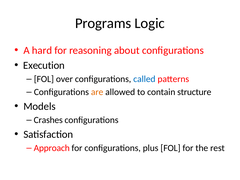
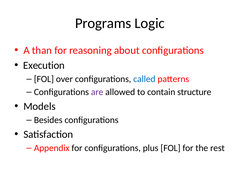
hard: hard -> than (42, 50)
are colour: orange -> purple (97, 92)
Crashes: Crashes -> Besides (48, 120)
Approach: Approach -> Appendix (52, 148)
